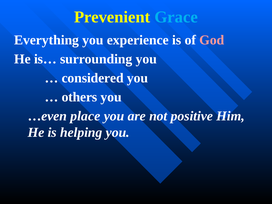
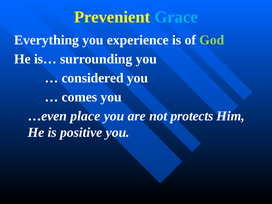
God colour: pink -> light green (212, 40)
others: others -> comes (79, 97)
positive: positive -> protects (192, 116)
helping: helping -> positive (81, 132)
